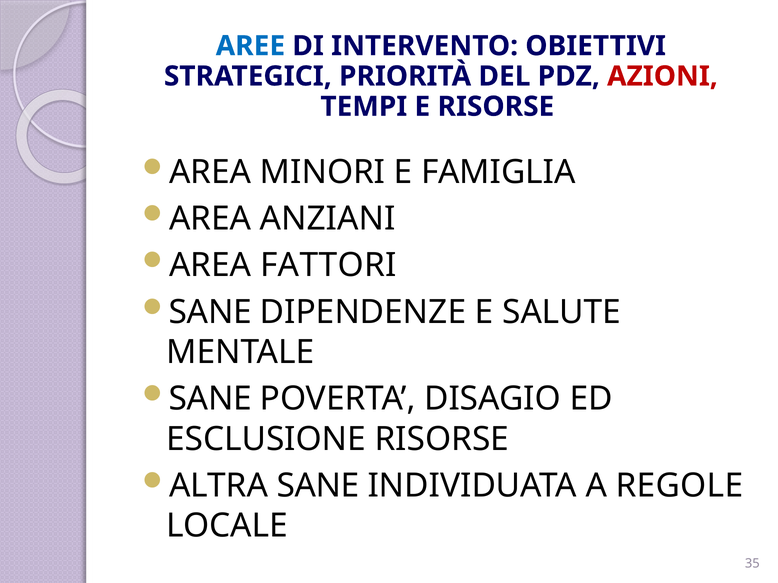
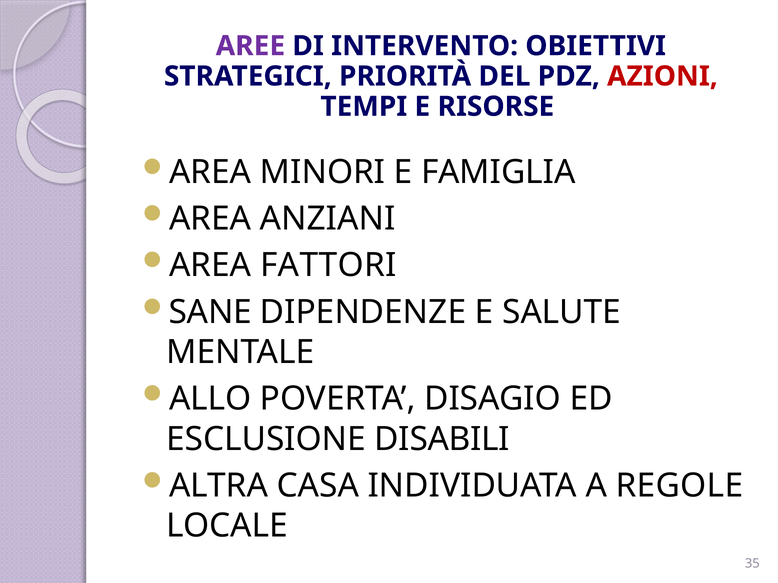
AREE colour: blue -> purple (250, 46)
SANE: SANE -> ALLO (210, 399)
ESCLUSIONE RISORSE: RISORSE -> DISABILI (442, 439)
ALTRA SANE: SANE -> CASA (318, 486)
